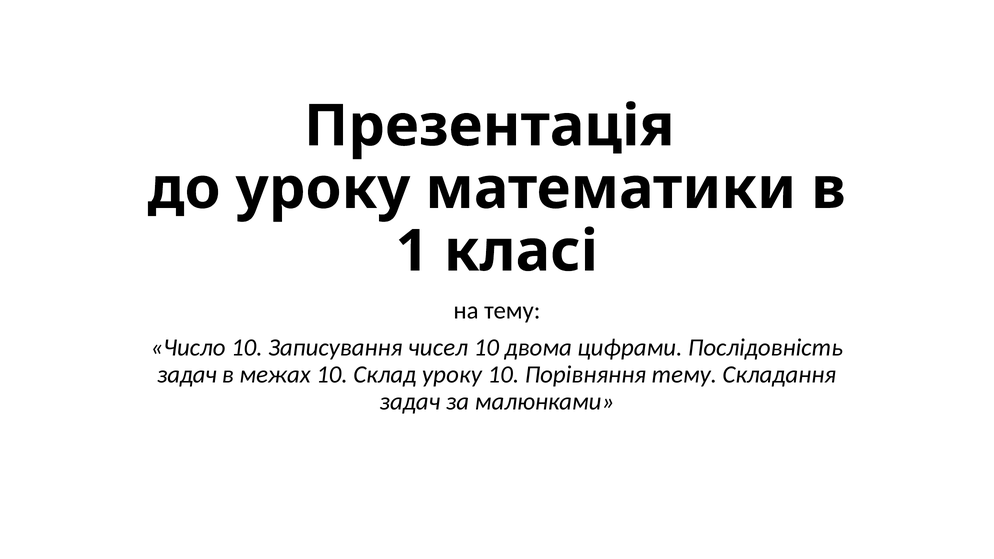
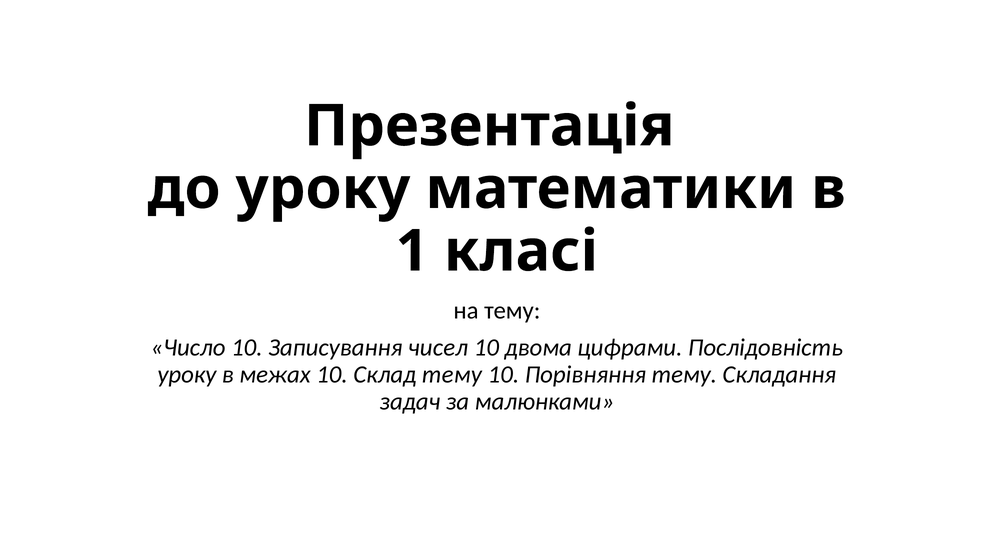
задач: задач -> уроку (187, 375)
Склад уроку: уроку -> тему (452, 375)
